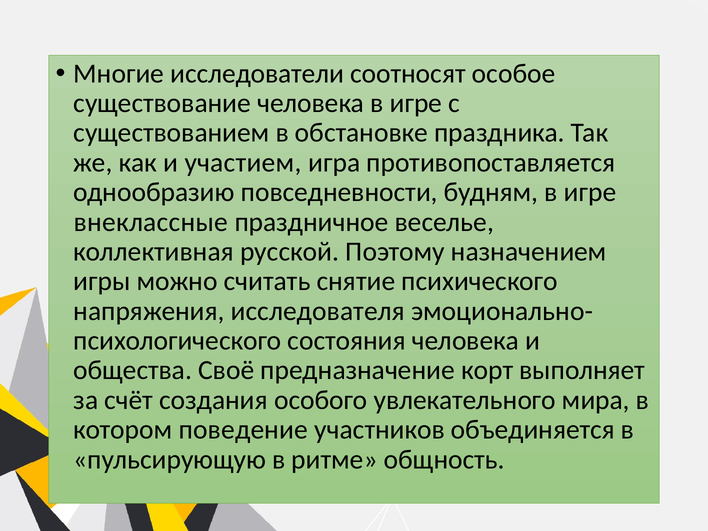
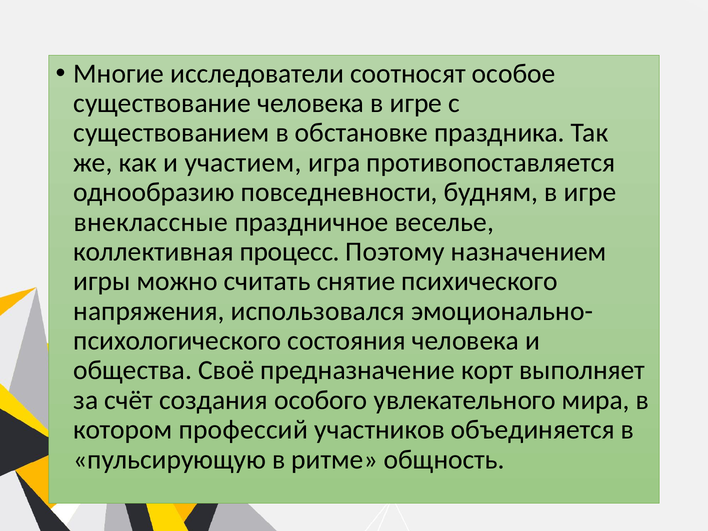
русской: русской -> процесс (290, 252)
исследователя: исследователя -> использовался (318, 311)
поведение: поведение -> профессий (243, 430)
